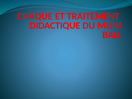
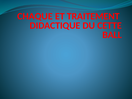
MUNI: MUNI -> CETTE (109, 26)
